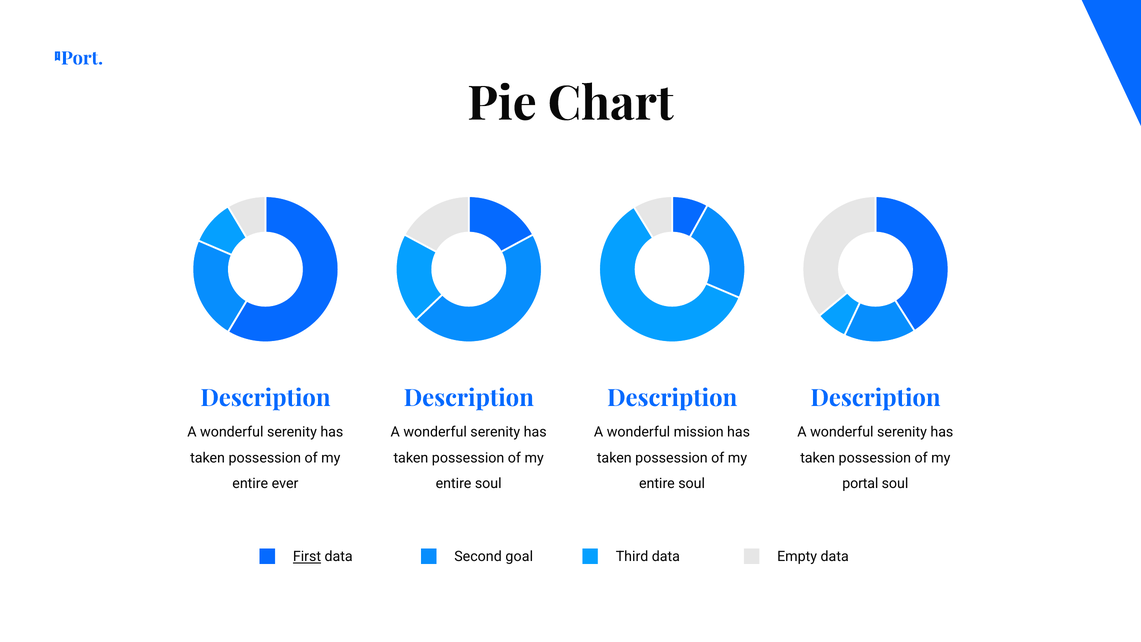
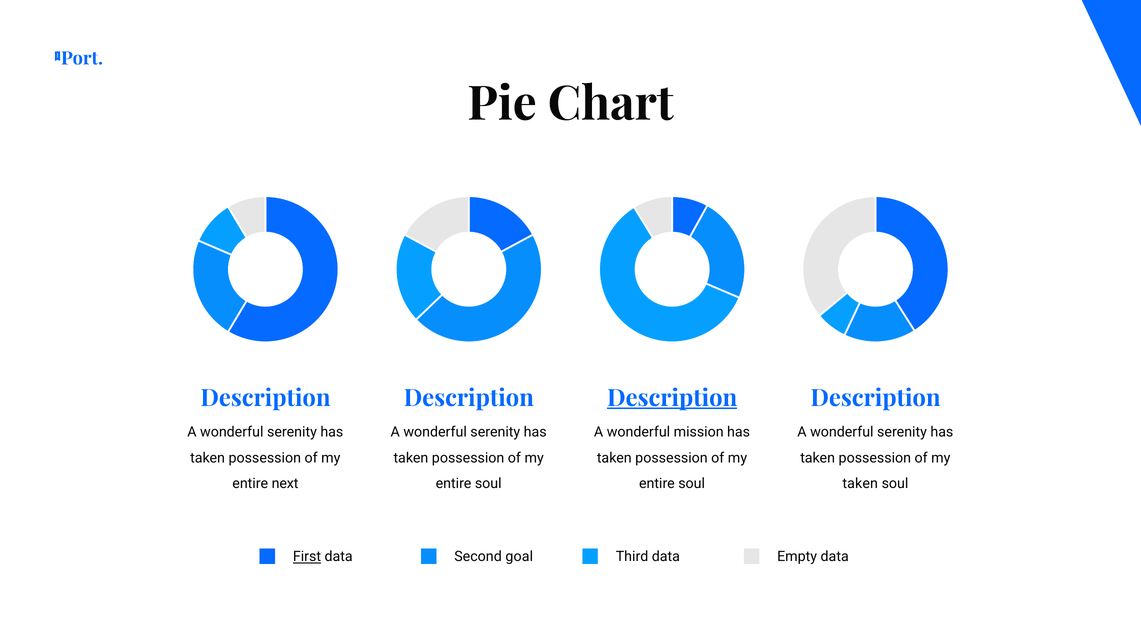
Description underline: none -> present (672, 398)
ever: ever -> next (285, 483)
portal: portal -> taken (860, 483)
